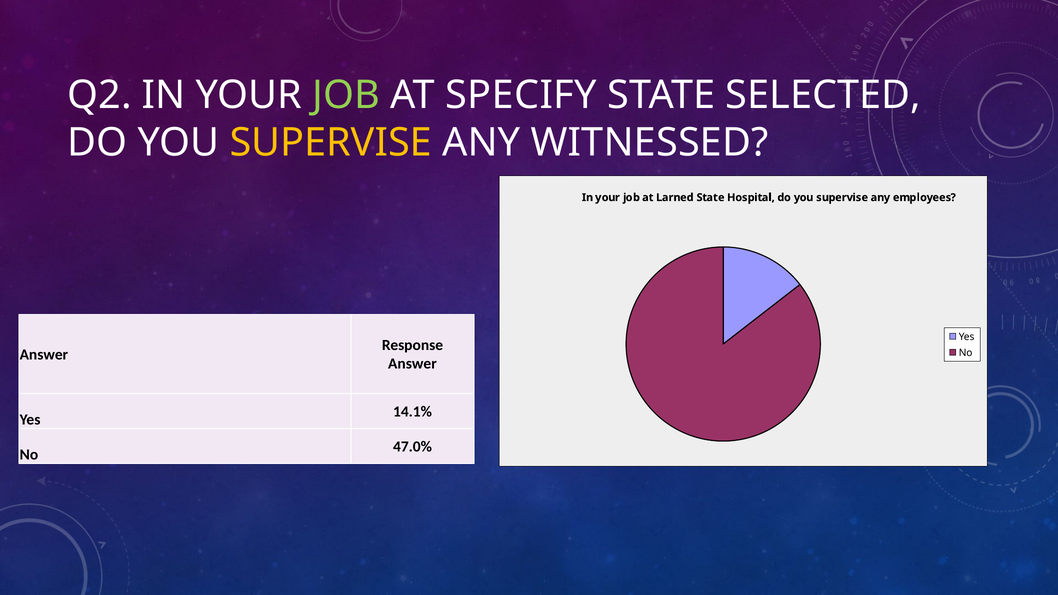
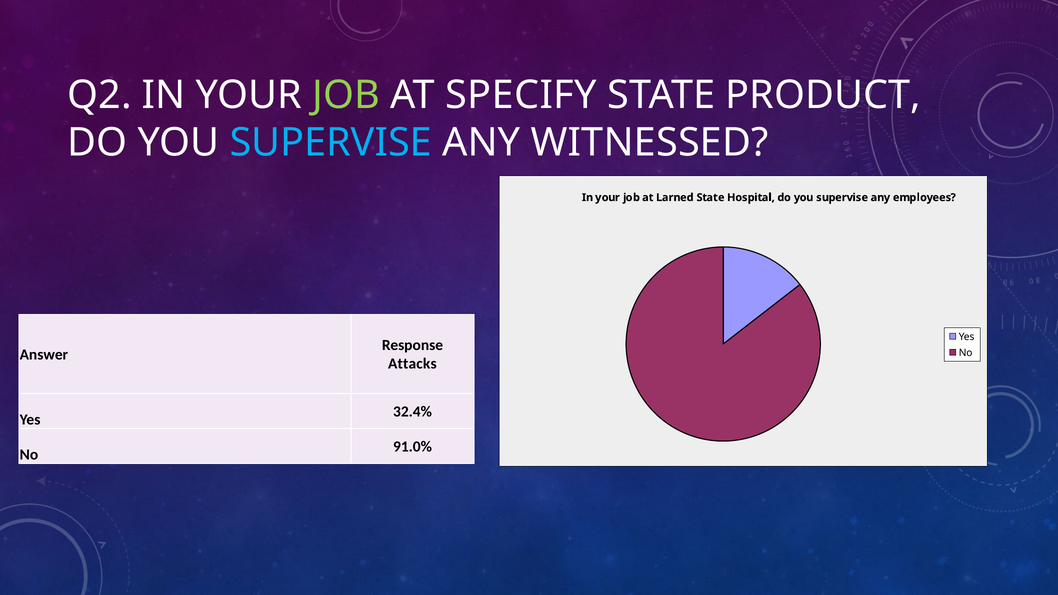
SELECTED: SELECTED -> PRODUCT (823, 95)
SUPERVISE colour: yellow -> light blue (331, 143)
Answer: Answer -> Attacks (412, 364)
14.1%: 14.1% -> 32.4% (412, 412)
47.0%: 47.0% -> 91.0% (412, 447)
